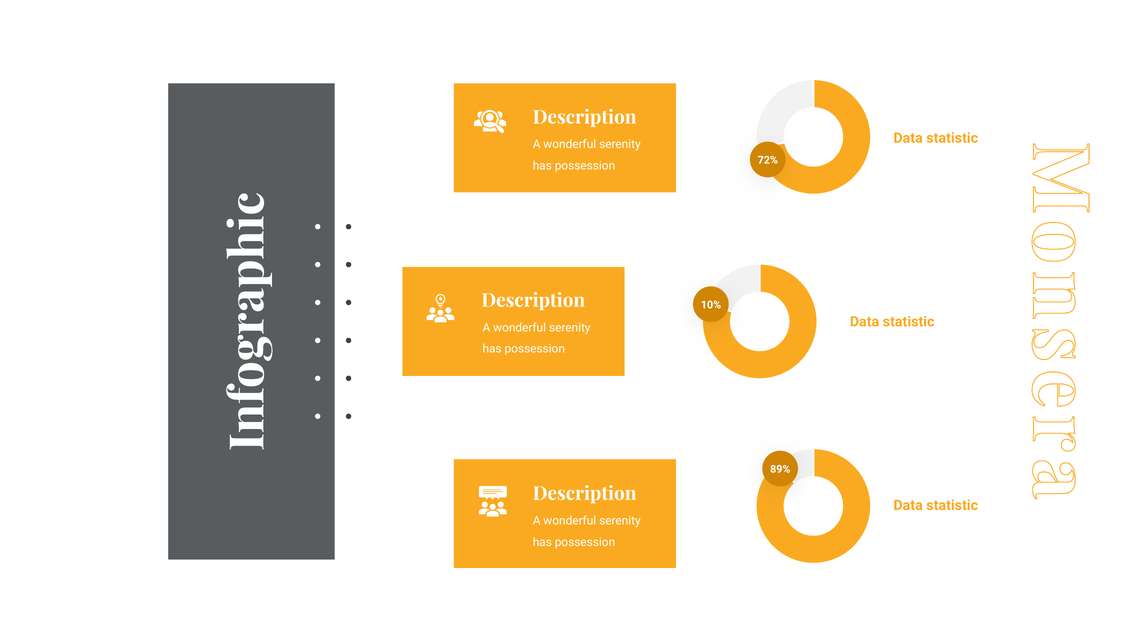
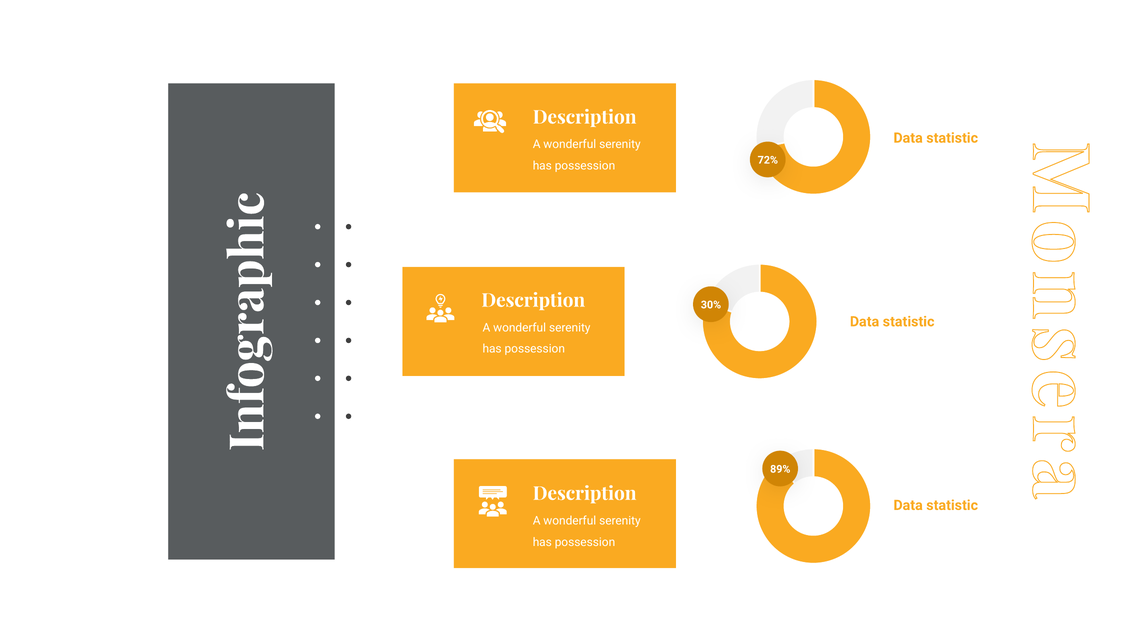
10%: 10% -> 30% (711, 305)
